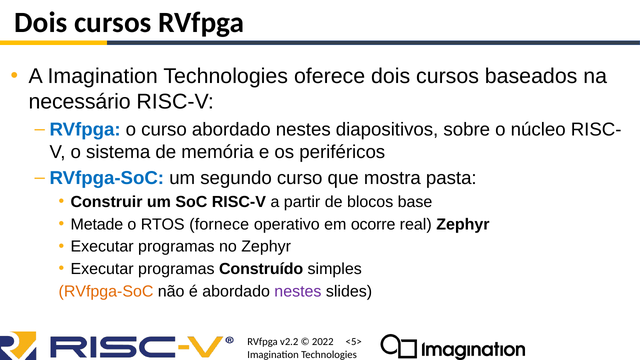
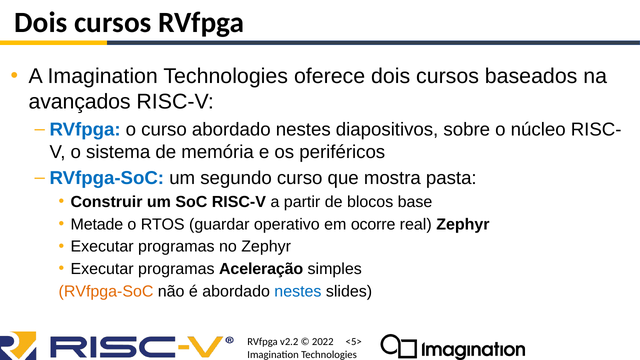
necessário: necessário -> avançados (80, 102)
fornece: fornece -> guardar (219, 224)
Construído: Construído -> Aceleração (261, 269)
nestes colour: purple -> blue (298, 291)
